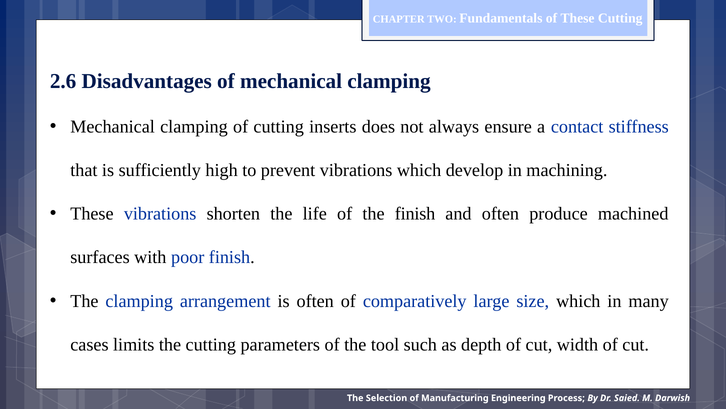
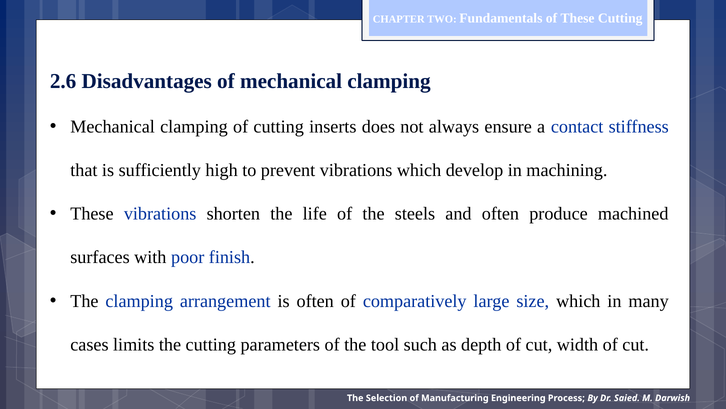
the finish: finish -> steels (415, 213)
